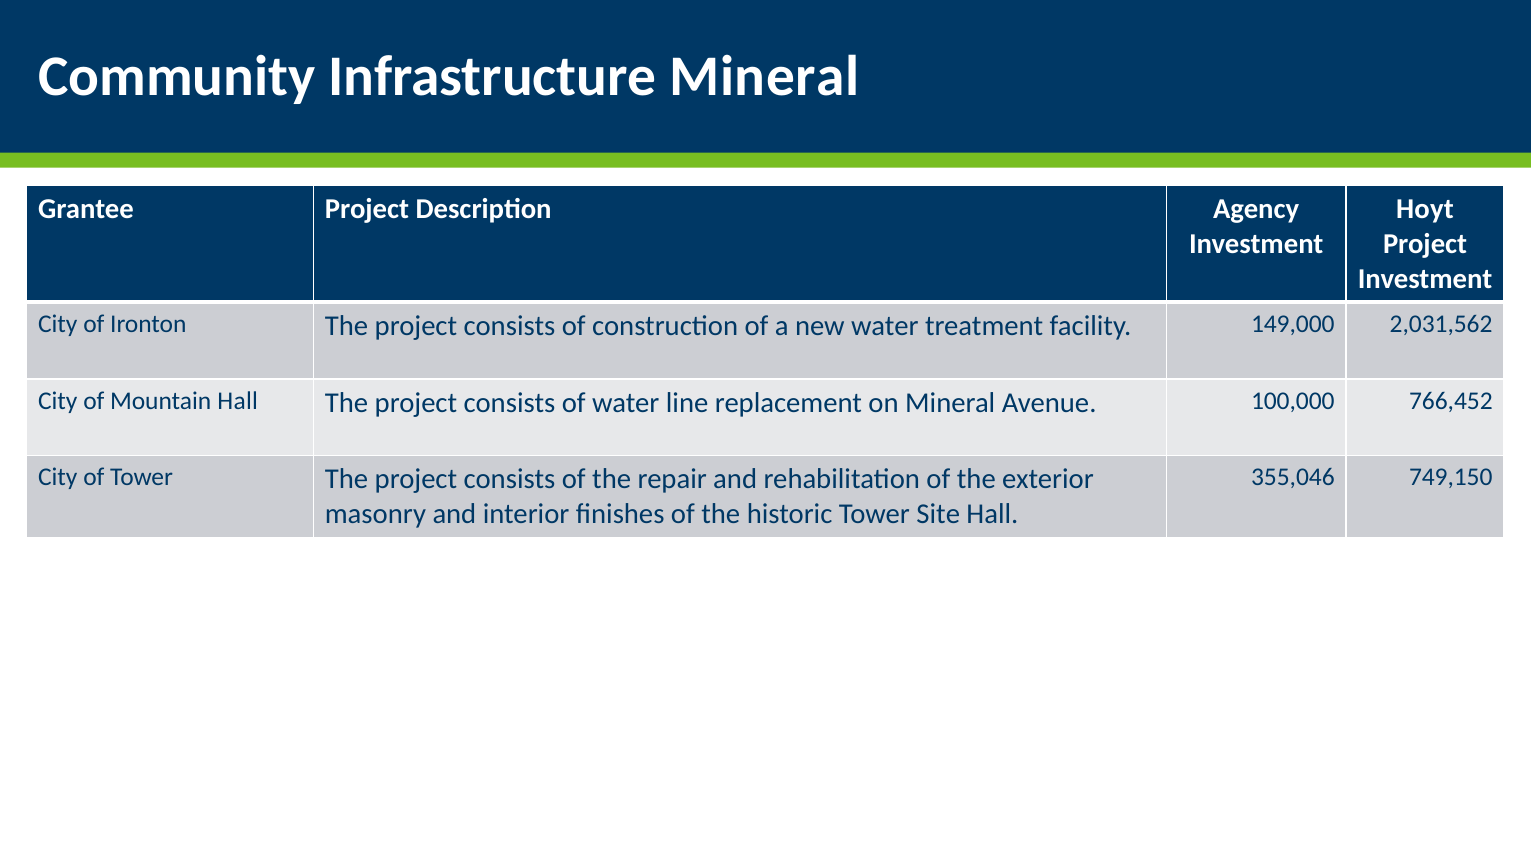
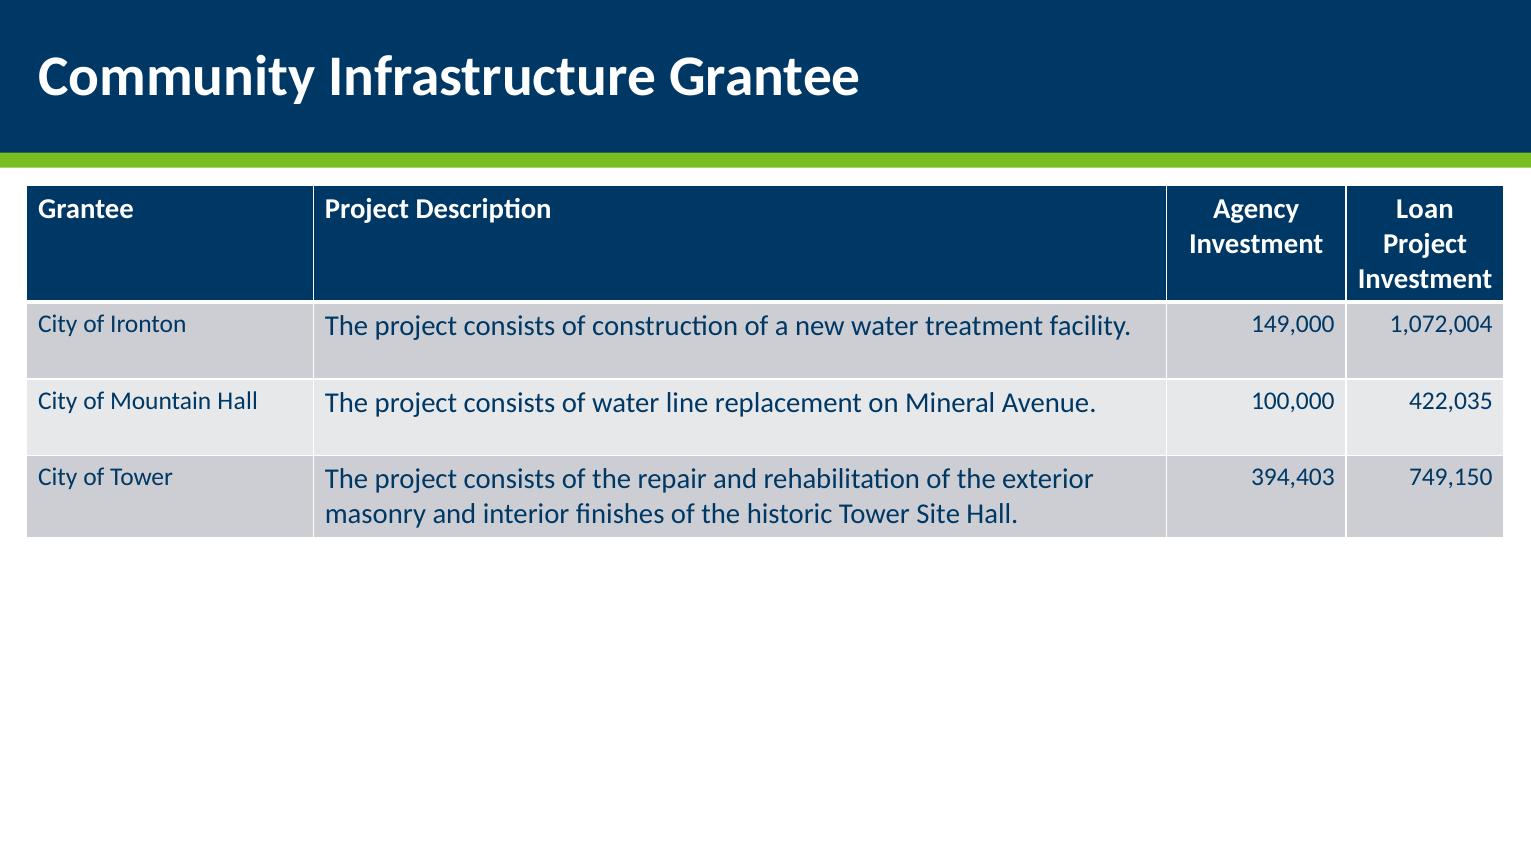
Infrastructure Mineral: Mineral -> Grantee (765, 76)
Hoyt: Hoyt -> Loan (1425, 209)
2,031,562: 2,031,562 -> 1,072,004 (1441, 324)
766,452: 766,452 -> 422,035 (1451, 401)
355,046: 355,046 -> 394,403 (1293, 478)
